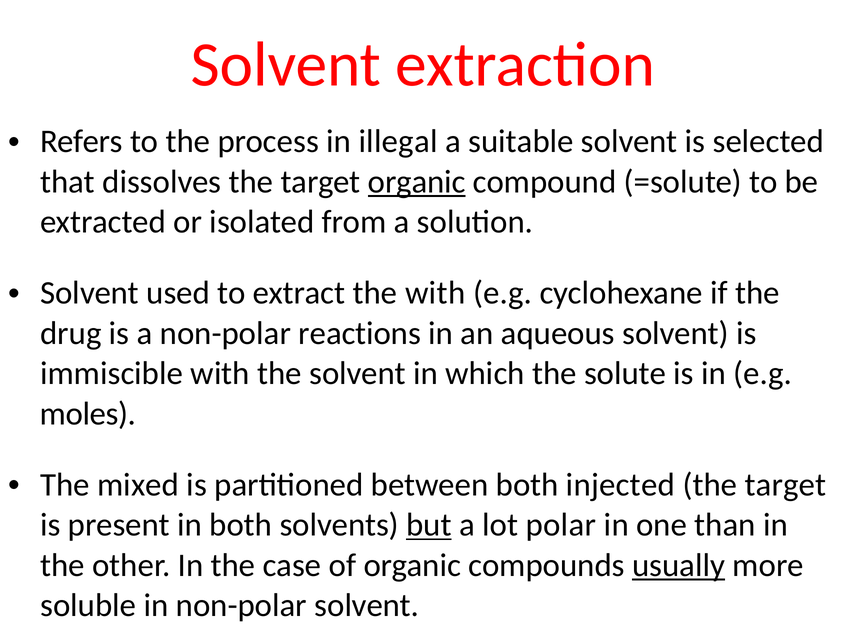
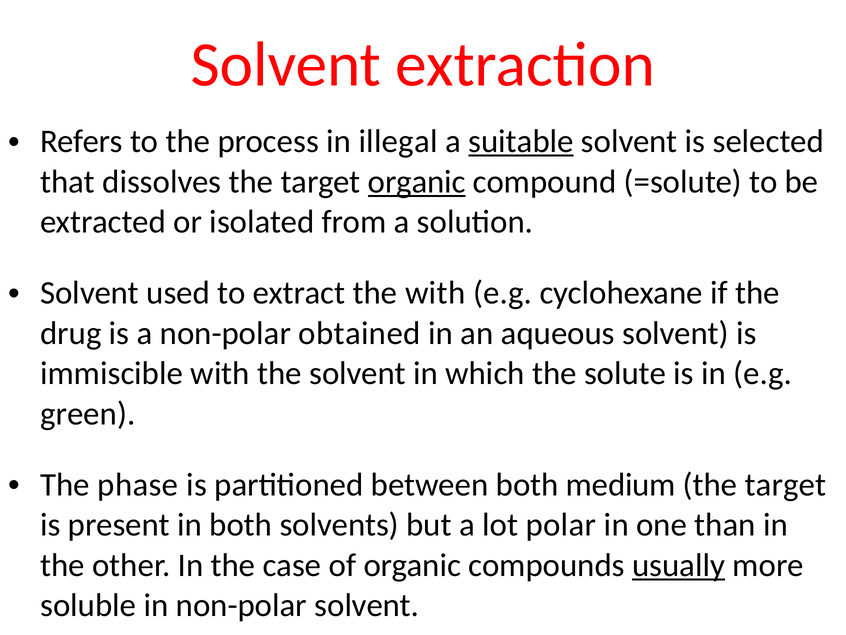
suitable underline: none -> present (521, 141)
reactions: reactions -> obtained (359, 333)
moles: moles -> green (88, 413)
mixed: mixed -> phase (138, 484)
injected: injected -> medium (621, 484)
but underline: present -> none (429, 525)
